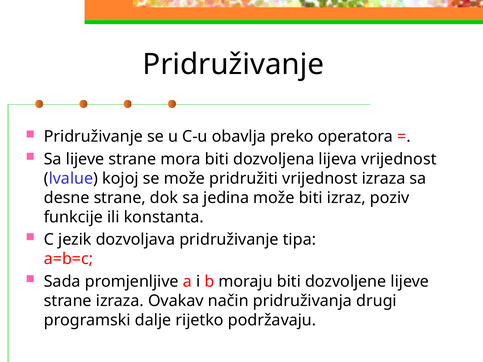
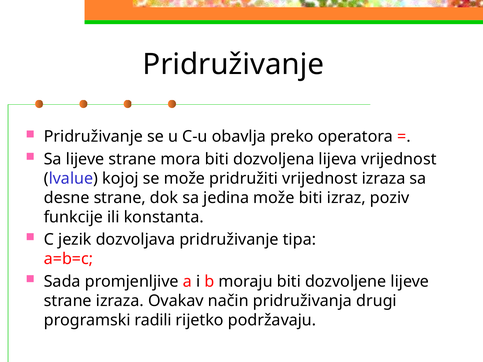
dalje: dalje -> radili (153, 320)
